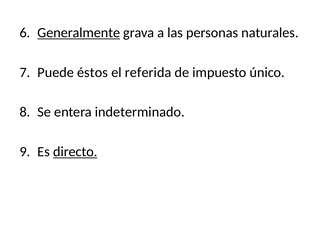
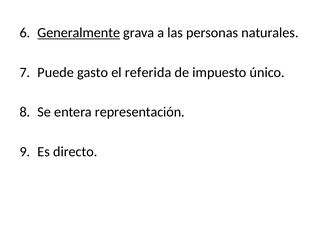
éstos: éstos -> gasto (93, 72)
indeterminado: indeterminado -> representación (140, 112)
directo underline: present -> none (75, 152)
